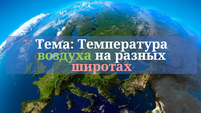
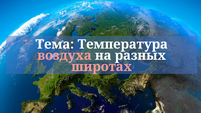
воздуха colour: light green -> pink (64, 56)
